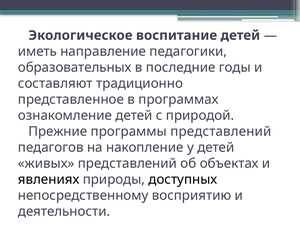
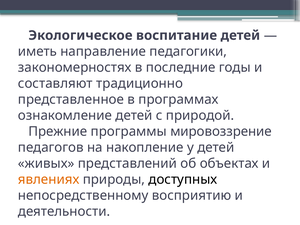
образовательных: образовательных -> закономерностях (75, 67)
программы представлений: представлений -> мировоззрение (221, 131)
явлениях colour: black -> orange (49, 179)
